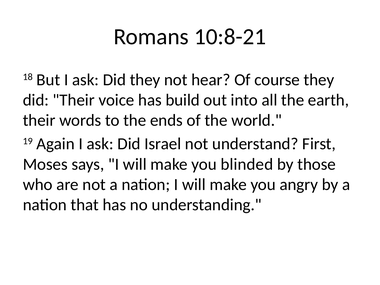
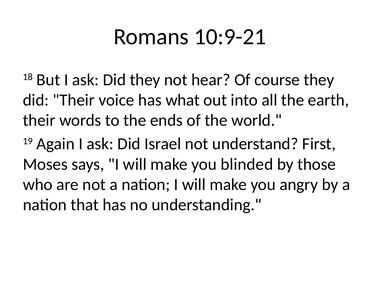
10:8-21: 10:8-21 -> 10:9-21 (230, 37)
build: build -> what (183, 100)
